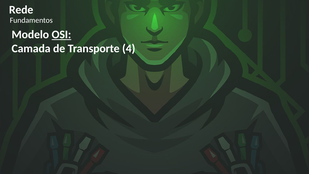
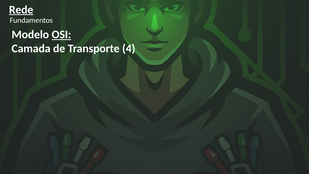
Rede underline: none -> present (21, 10)
